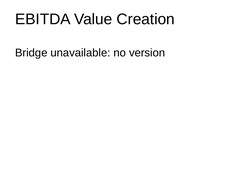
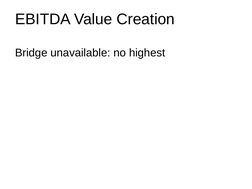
version: version -> highest (147, 53)
